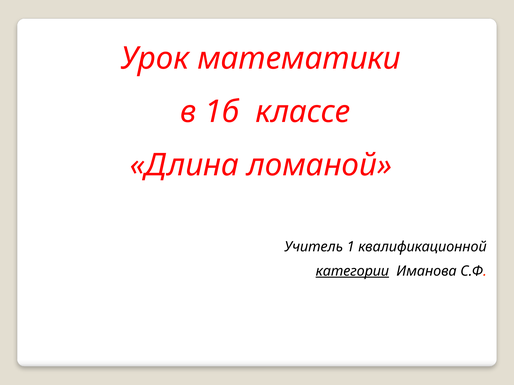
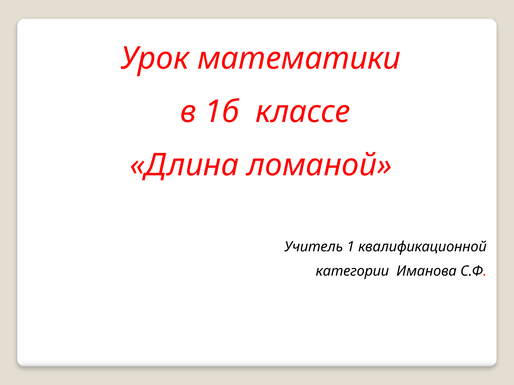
категории underline: present -> none (352, 271)
